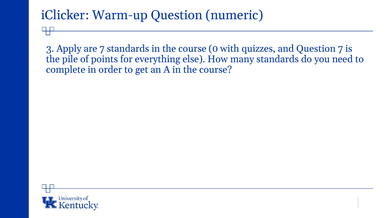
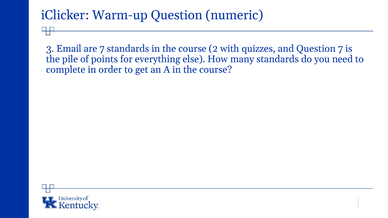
Apply: Apply -> Email (69, 49)
0: 0 -> 2 (213, 49)
